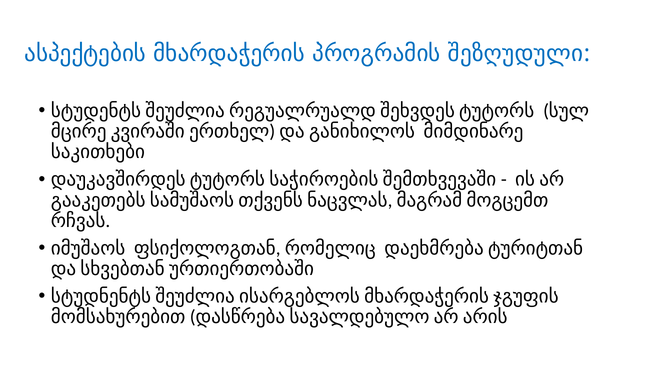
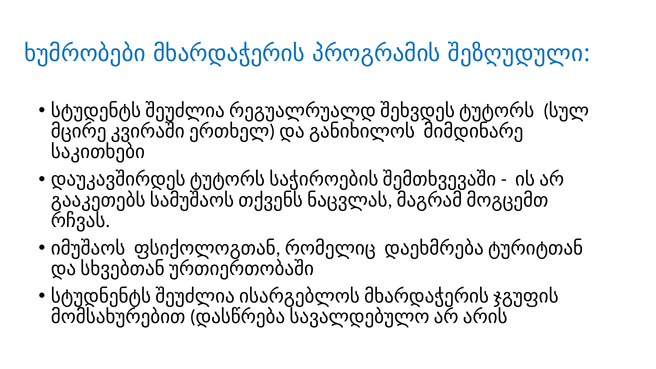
ასპექტების: ასპექტების -> ხუმრობები (85, 54)
